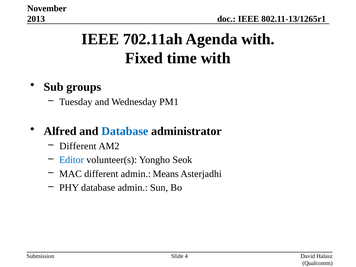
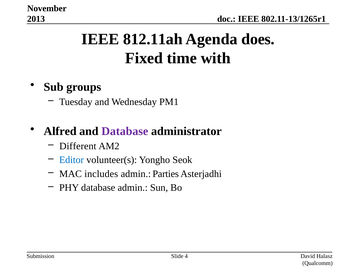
702.11ah: 702.11ah -> 812.11ah (153, 39)
Agenda with: with -> does (258, 39)
Database colour: blue -> purple (125, 131)
MAC different: different -> includes (101, 174)
Means: Means -> Parties (166, 174)
